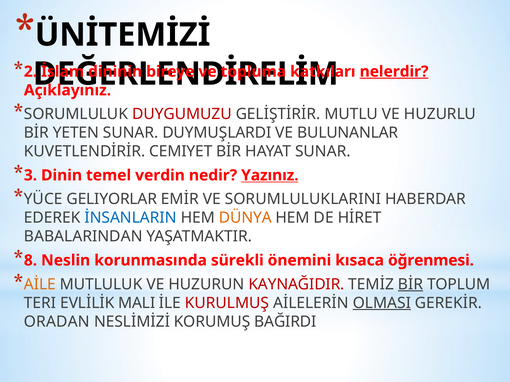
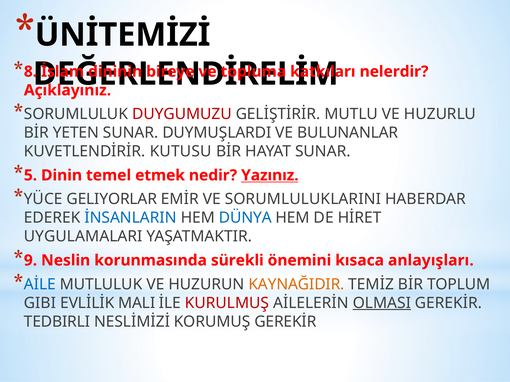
2: 2 -> 8 (30, 72)
nelerdir underline: present -> none (394, 72)
CEMIYET: CEMIYET -> KUTUSU (181, 152)
3: 3 -> 5 (30, 176)
verdin: verdin -> etmek (160, 176)
DÜNYA colour: orange -> blue (245, 218)
BABALARINDAN: BABALARINDAN -> UYGULAMALARI (83, 237)
8: 8 -> 9 (30, 261)
öğrenmesi: öğrenmesi -> anlayışları (431, 261)
AİLE colour: orange -> blue (40, 285)
KAYNAĞIDIR colour: red -> orange (296, 285)
BİR underline: present -> none (410, 285)
TERI: TERI -> GIBI (40, 303)
ORADAN: ORADAN -> TEDBIRLI (57, 322)
KORUMUŞ BAĞIRDI: BAĞIRDI -> GEREKİR (285, 322)
